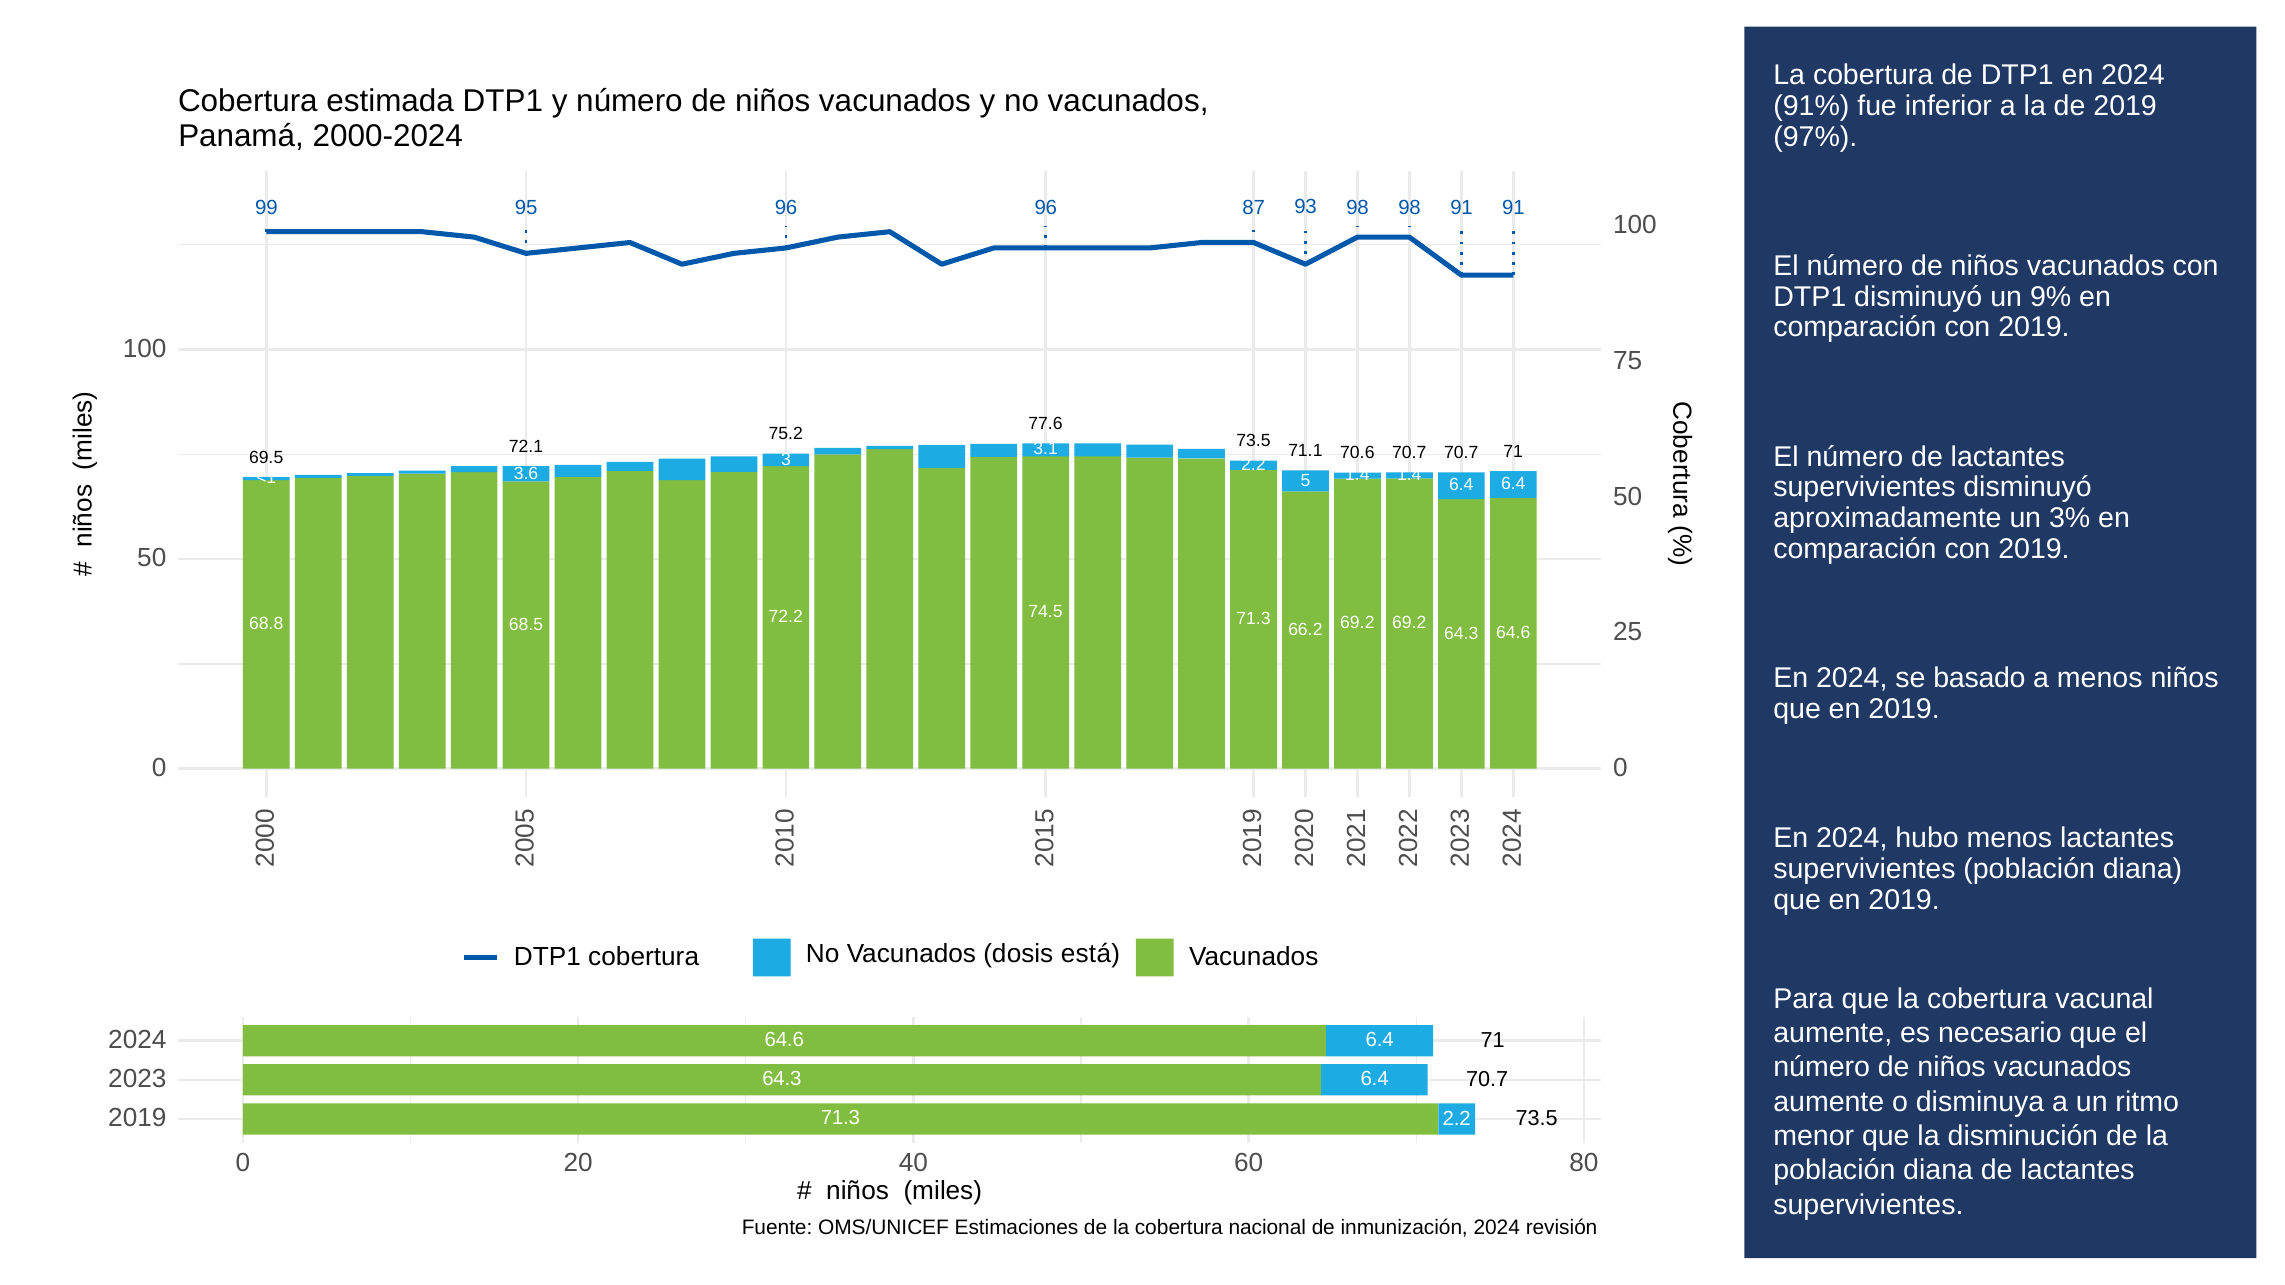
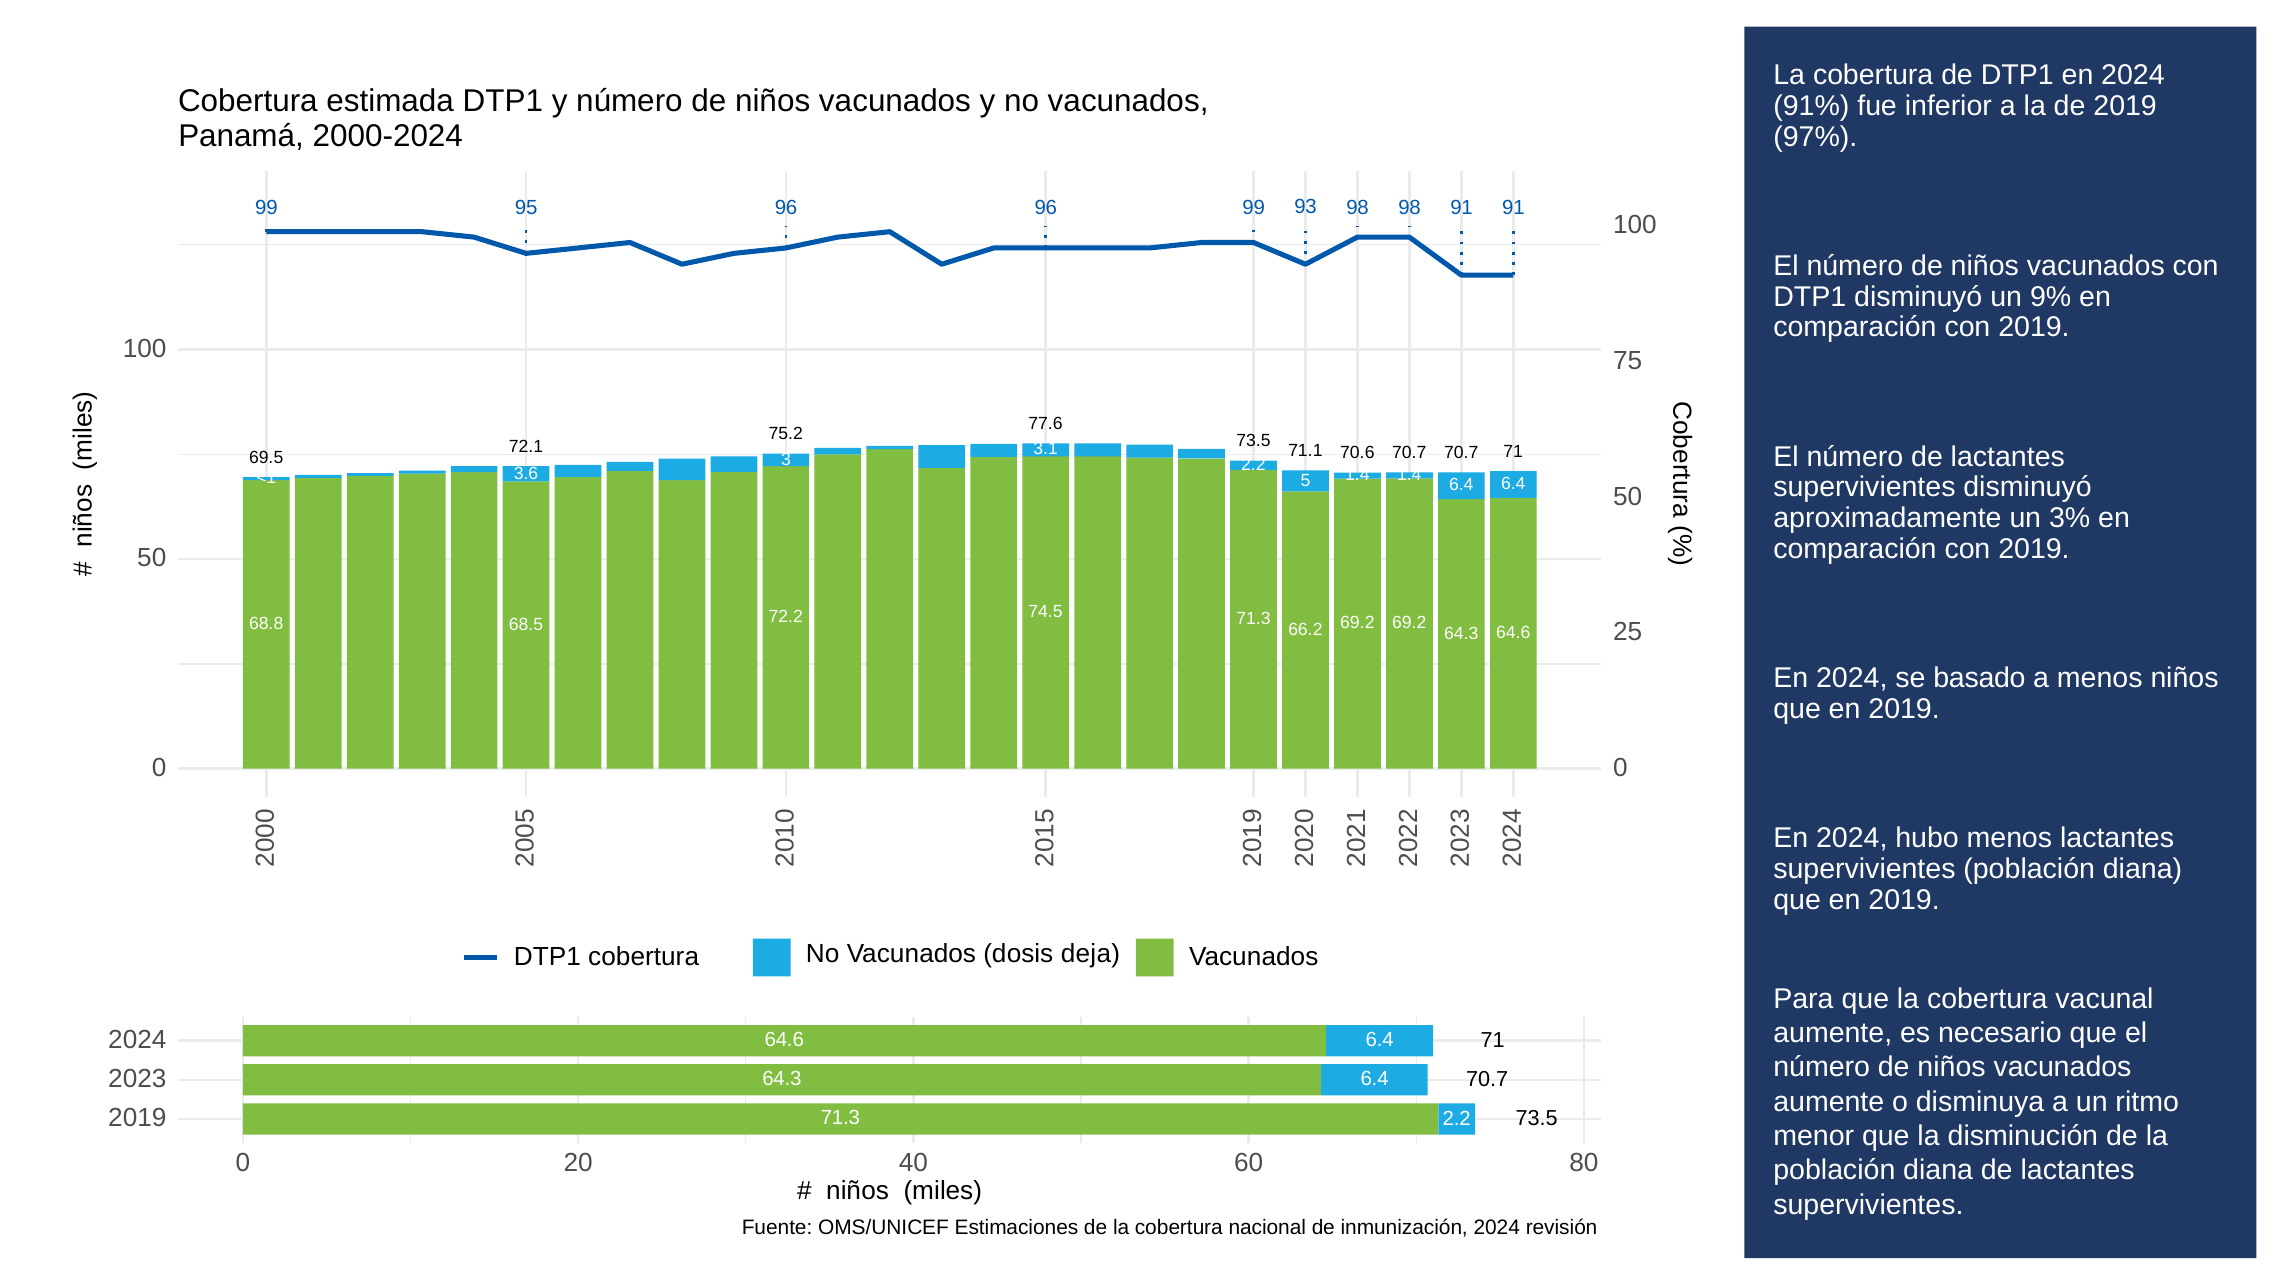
96 87: 87 -> 99 (1254, 207)
está: está -> deja (1090, 954)
